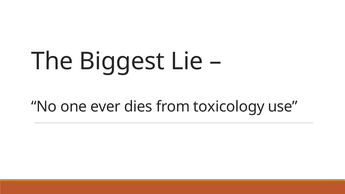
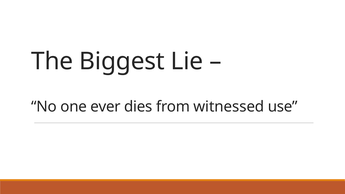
toxicology: toxicology -> witnessed (229, 107)
